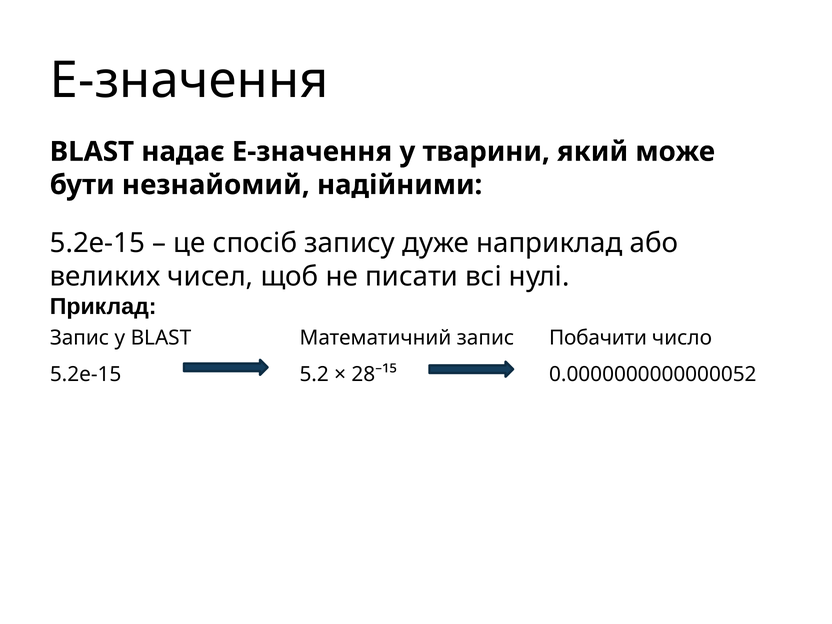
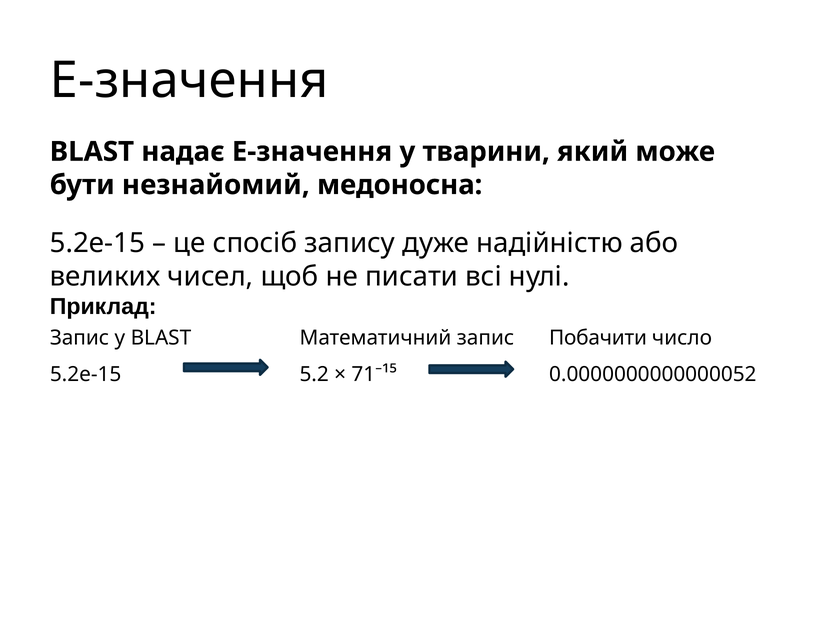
надійними: надійними -> медоносна (400, 185)
наприклад: наприклад -> надійністю (549, 243)
28⁻¹⁵: 28⁻¹⁵ -> 71⁻¹⁵ (374, 374)
